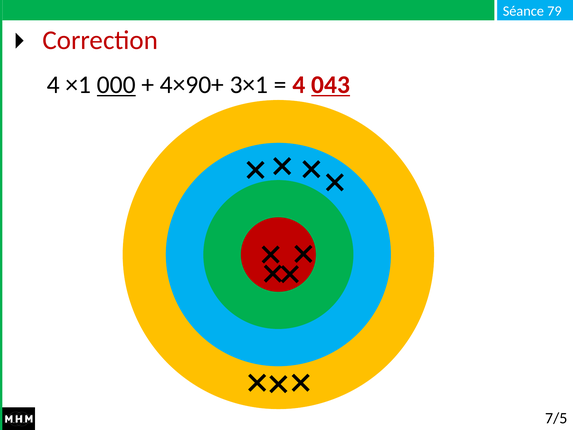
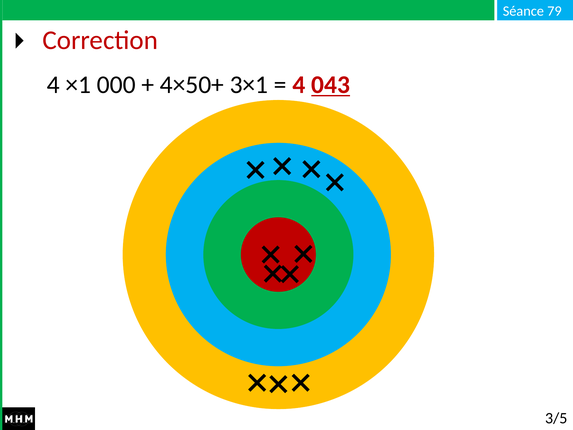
000 underline: present -> none (116, 85)
4×90+: 4×90+ -> 4×50+ (192, 85)
7/5: 7/5 -> 3/5 (556, 418)
